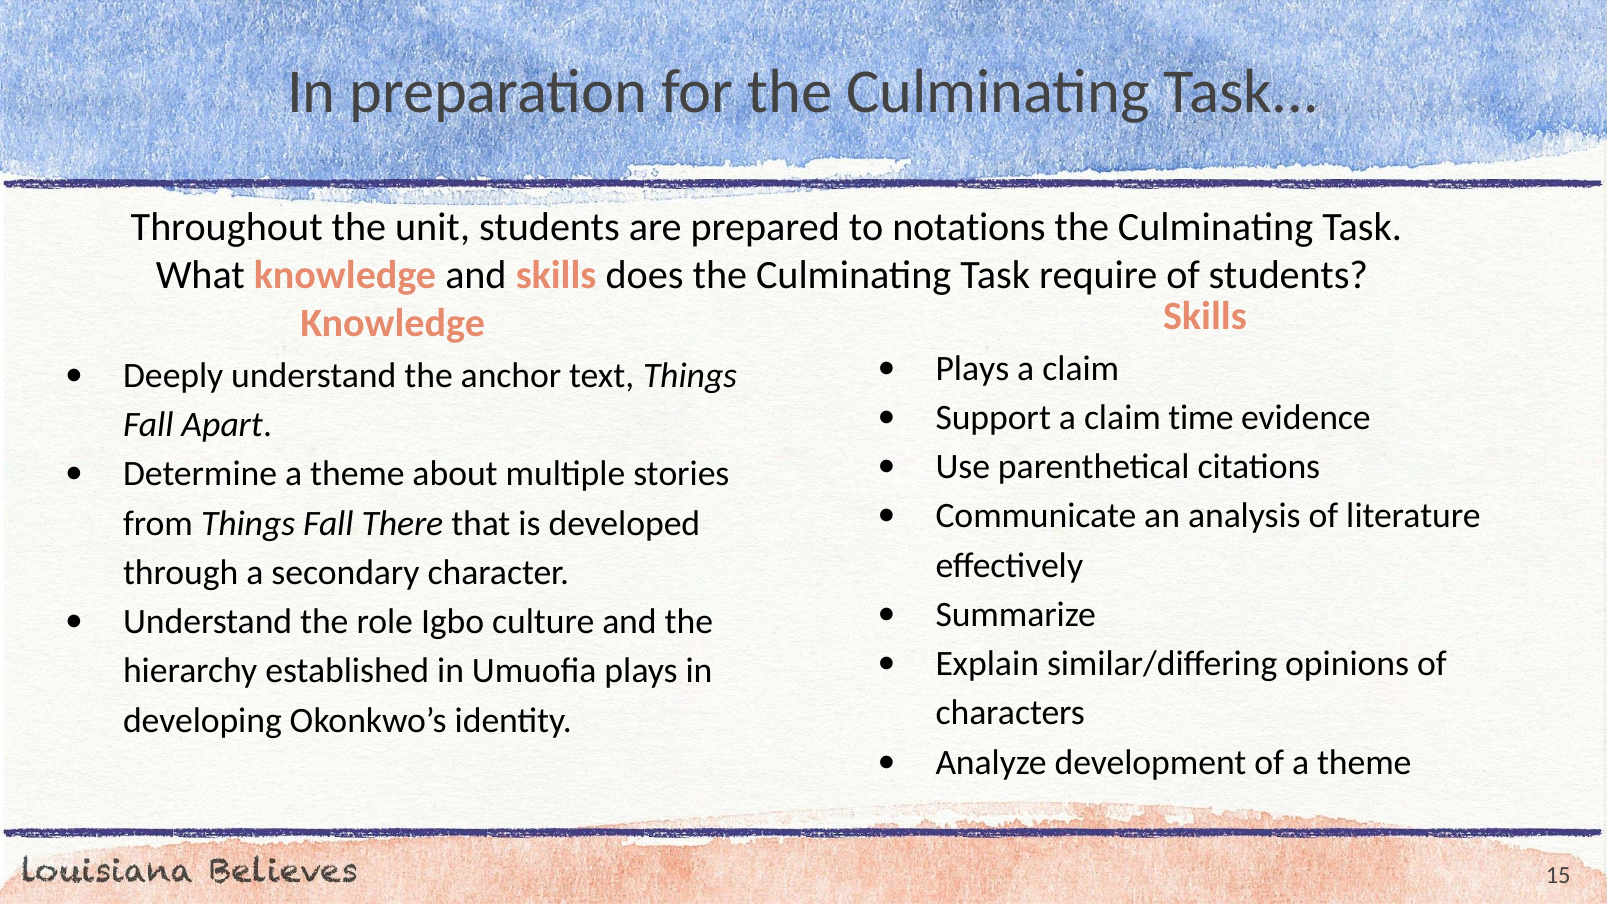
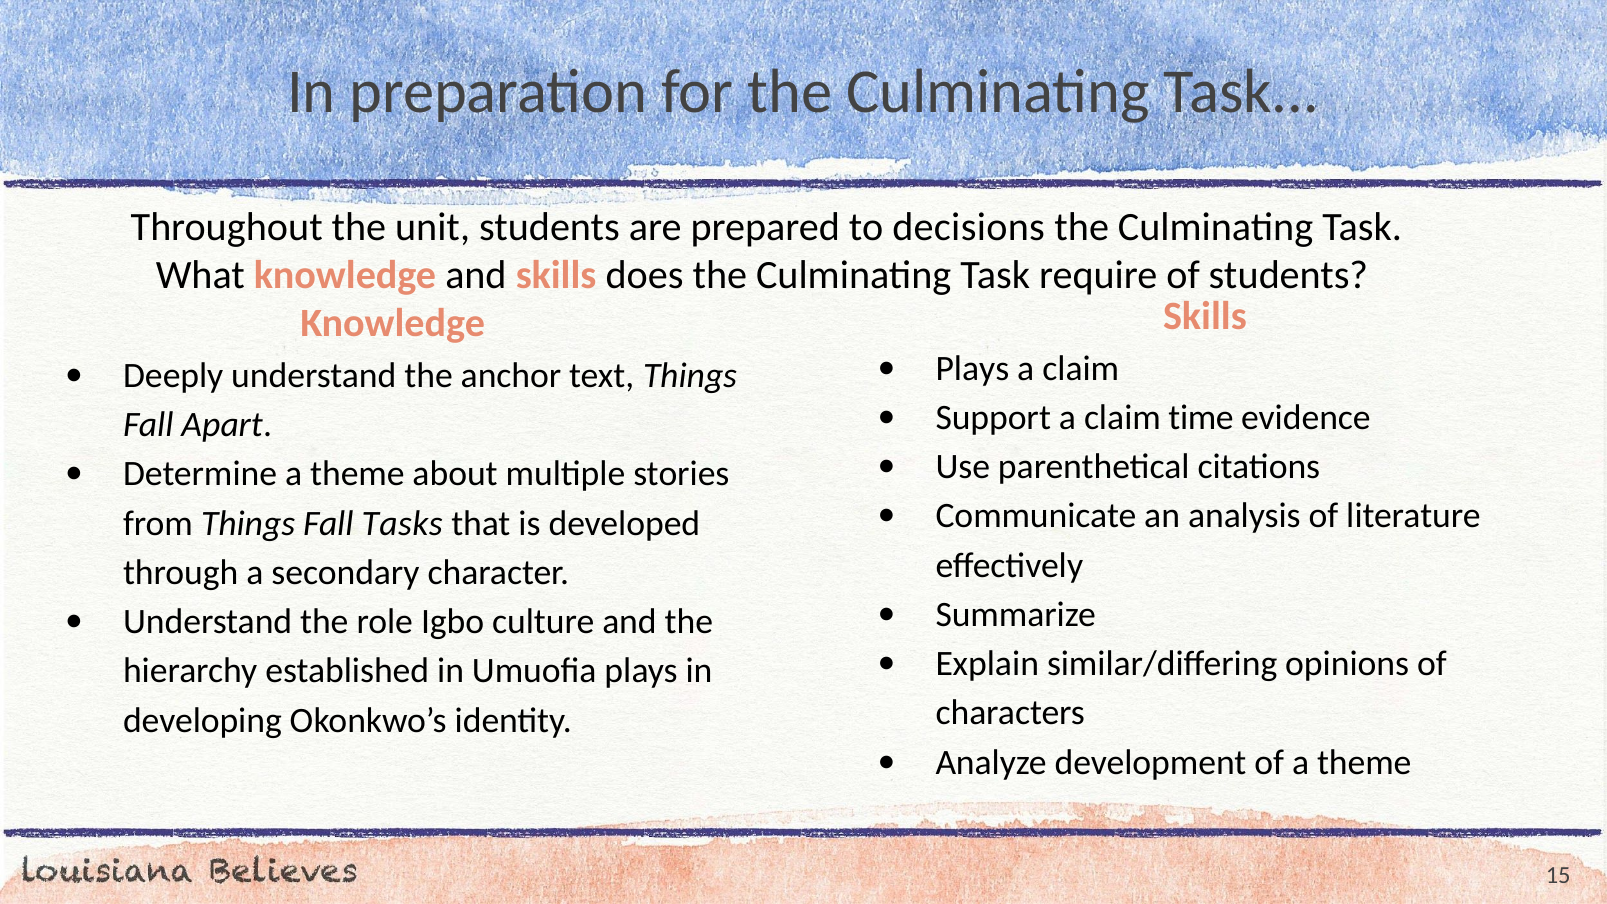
notations: notations -> decisions (969, 227)
There: There -> Tasks (402, 523)
